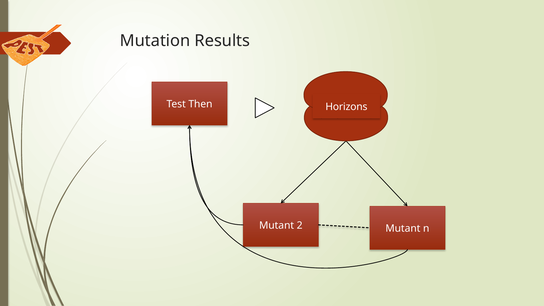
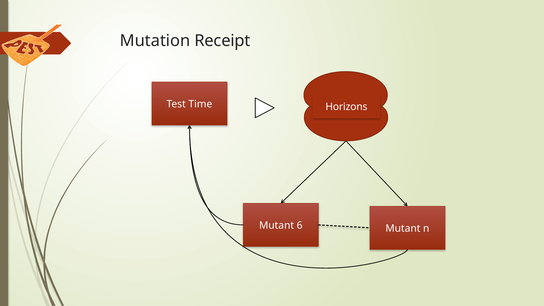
Results: Results -> Receipt (222, 41)
Then: Then -> Time (200, 104)
2: 2 -> 6 (300, 226)
